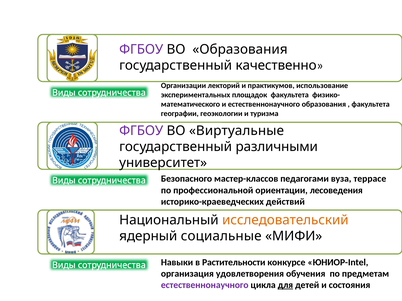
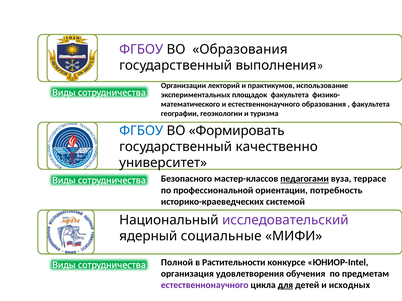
качественно: качественно -> выполнения (276, 65)
ФГБОУ colour: purple -> blue (141, 131)
Виртуальные: Виртуальные -> Формировать (237, 131)
различными: различными -> качественно (277, 147)
педагогами underline: none -> present (305, 179)
лесоведения: лесоведения -> потребность (336, 191)
действий: действий -> системой (285, 202)
исследовательский colour: orange -> purple (285, 221)
Навыки: Навыки -> Полной (177, 263)
состояния: состояния -> исходных (349, 285)
